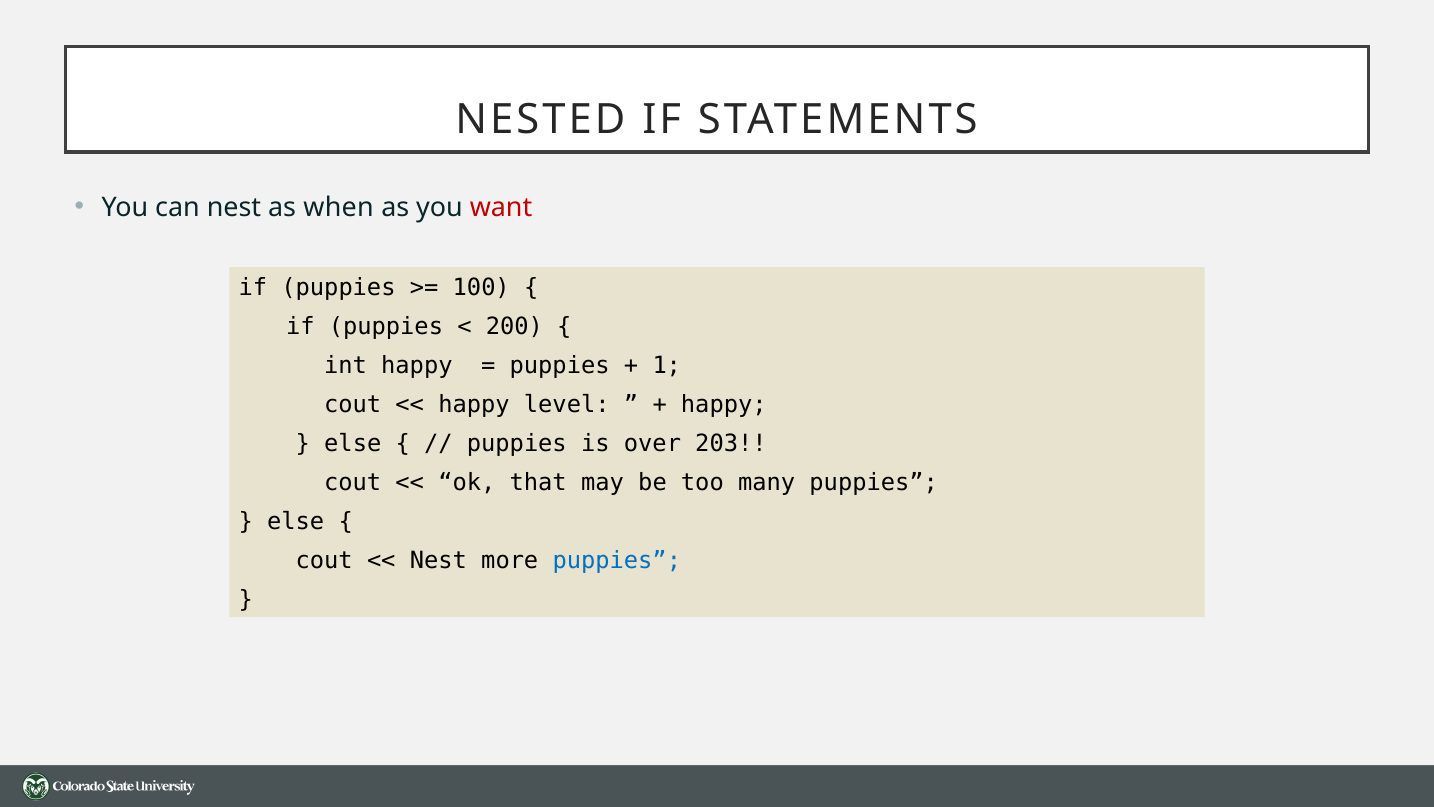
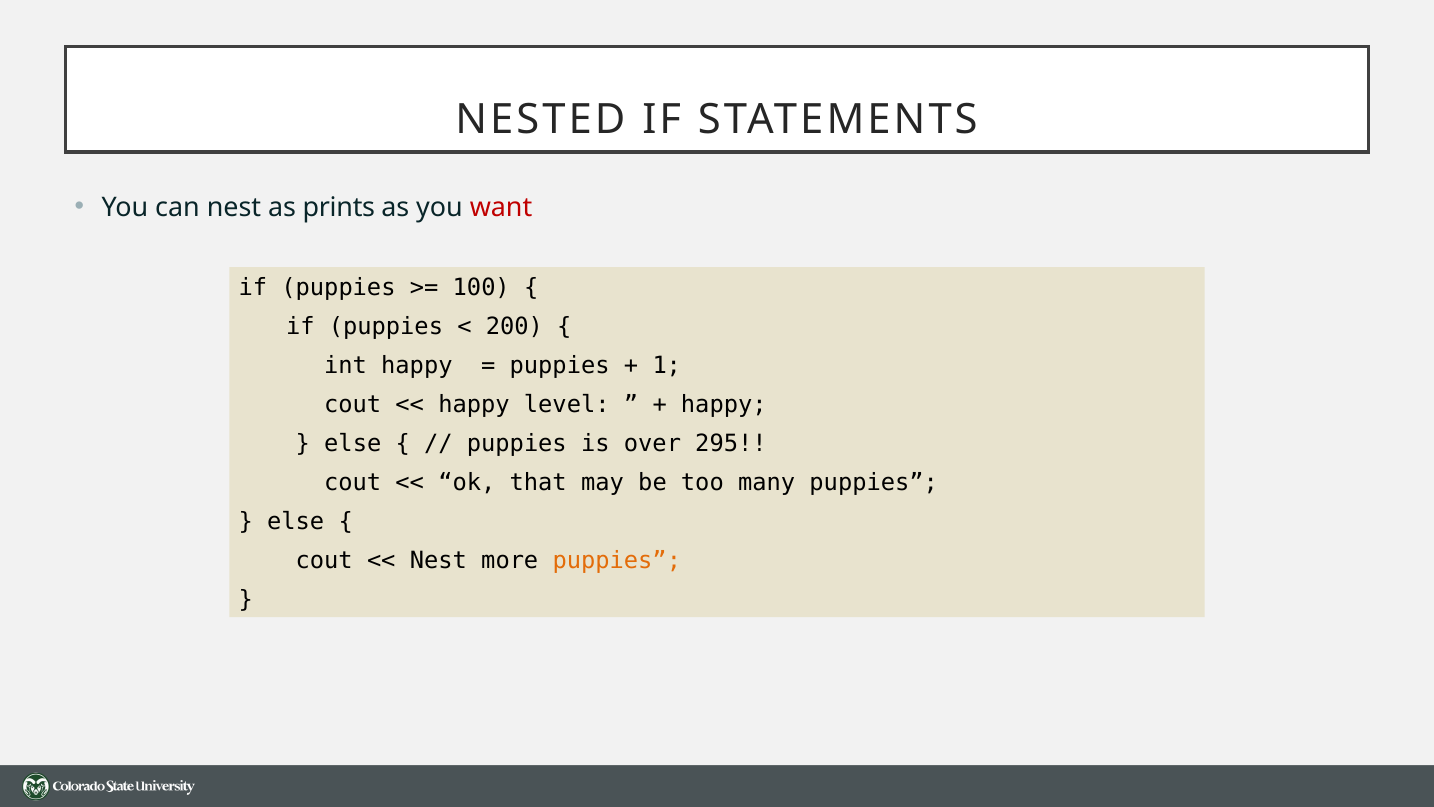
when: when -> prints (339, 207)
203: 203 -> 295 (731, 444)
puppies colour: blue -> orange (617, 561)
